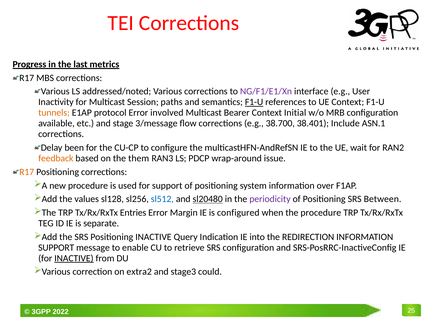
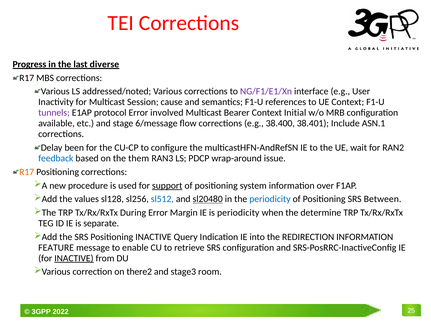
metrics: metrics -> diverse (104, 64)
paths: paths -> cause (172, 102)
F1-U underline: present -> none (254, 102)
tunnels colour: orange -> purple (54, 113)
3/message: 3/message -> 6/message (156, 124)
38.700: 38.700 -> 38.400 (280, 124)
feedback colour: orange -> blue (56, 159)
support underline: none -> present (167, 186)
periodicity colour: purple -> blue (270, 199)
Entries: Entries -> During (133, 213)
is configured: configured -> periodicity (238, 213)
the procedure: procedure -> determine (321, 213)
SUPPORT: SUPPORT -> FEATURE (56, 248)
extra2: extra2 -> there2 (139, 272)
could: could -> room (210, 272)
